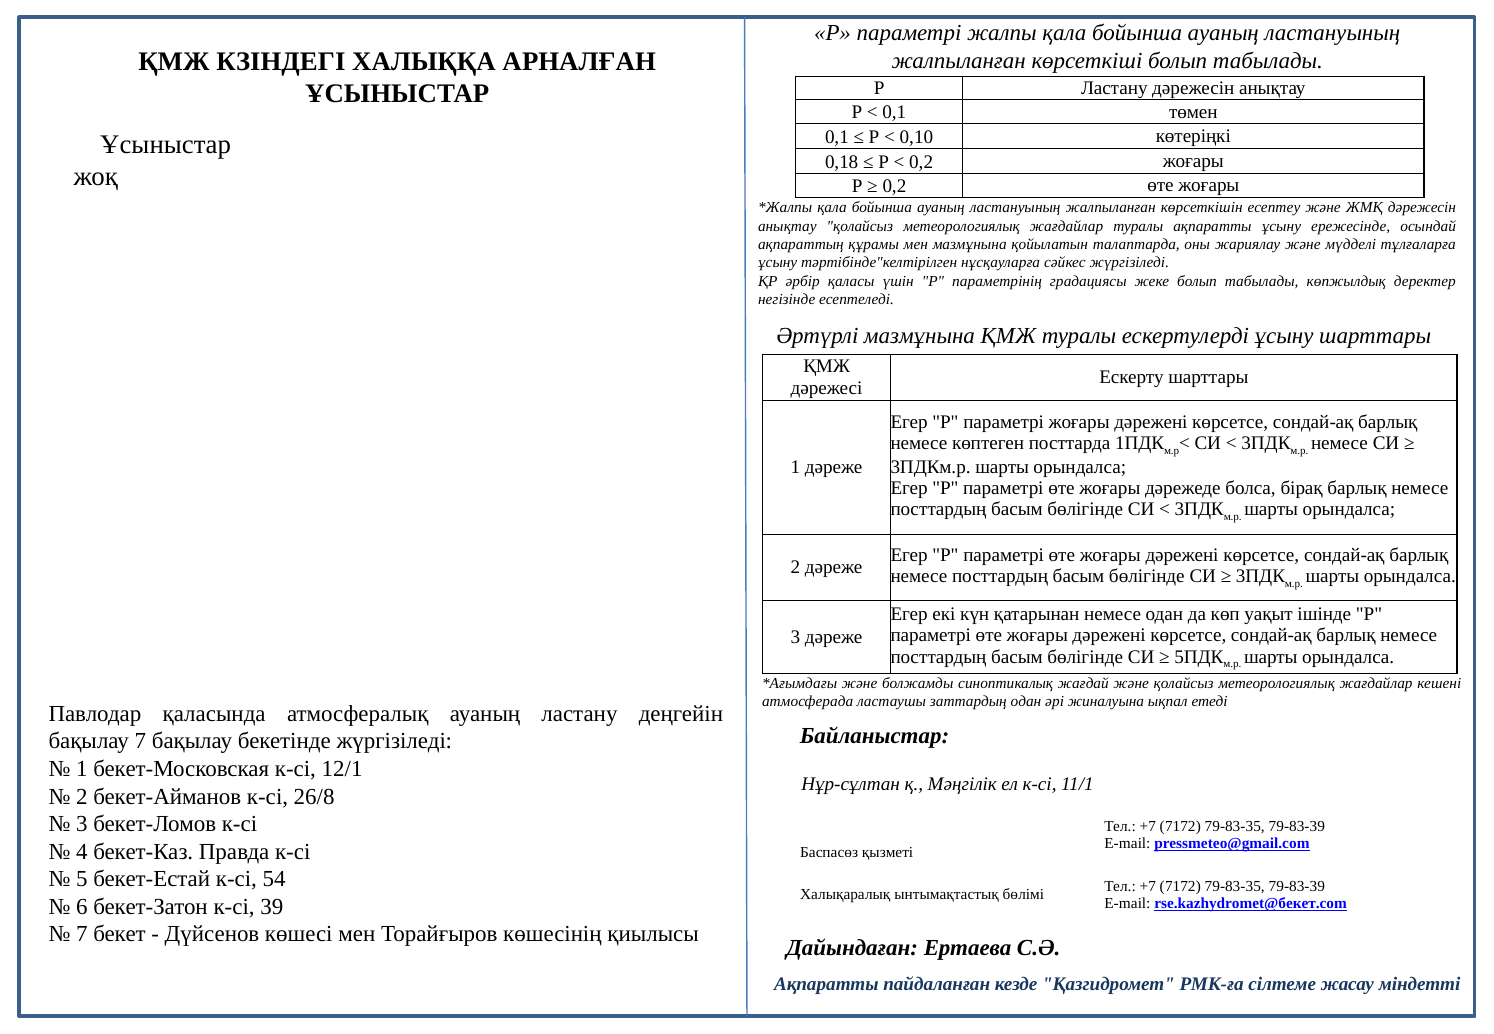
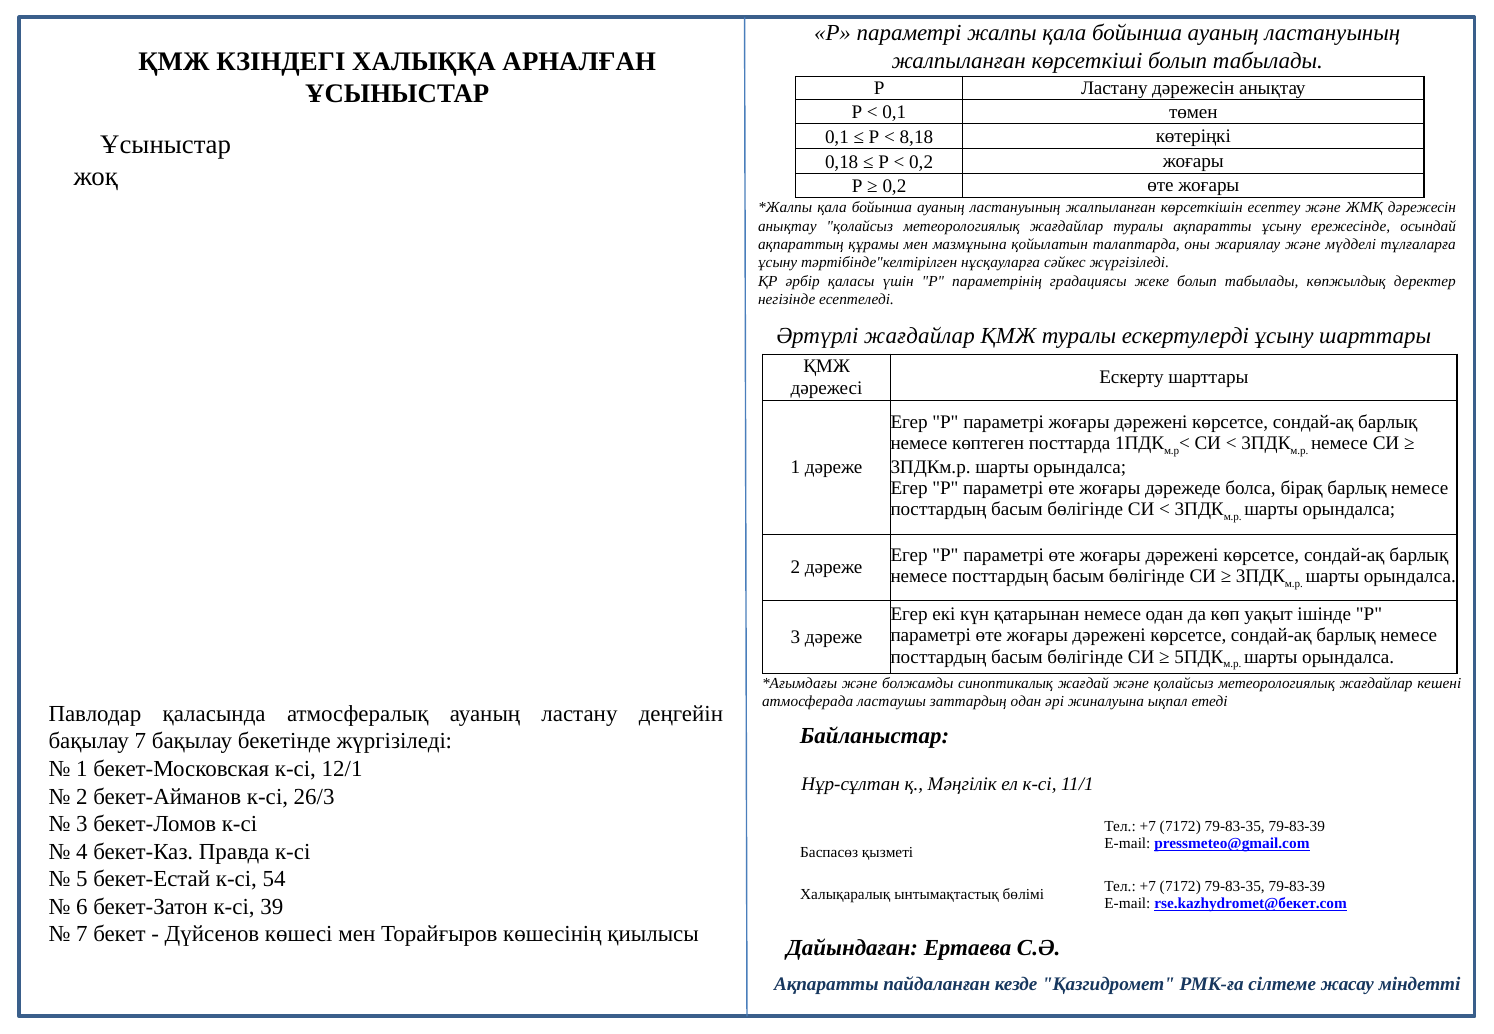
0,10: 0,10 -> 8,18 (916, 137)
Әртүрлі мазмұнына: мазмұнына -> жағдайлар (919, 336)
26/8: 26/8 -> 26/3 (314, 797)
